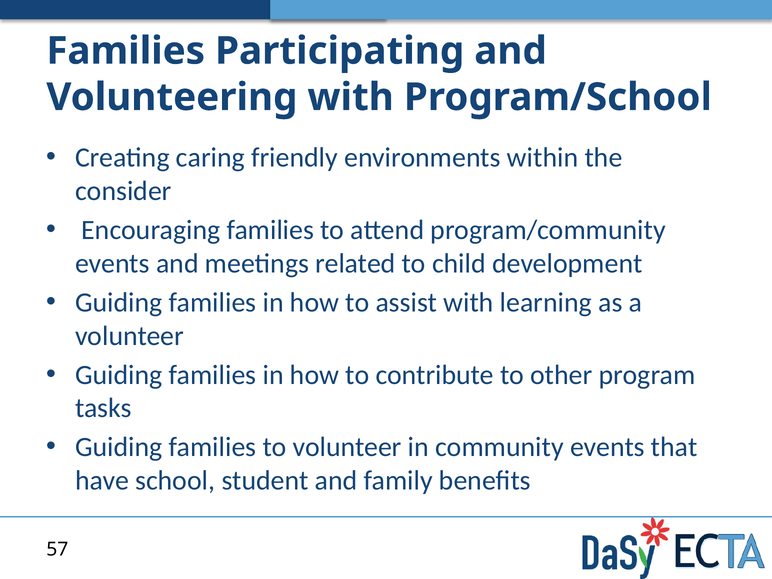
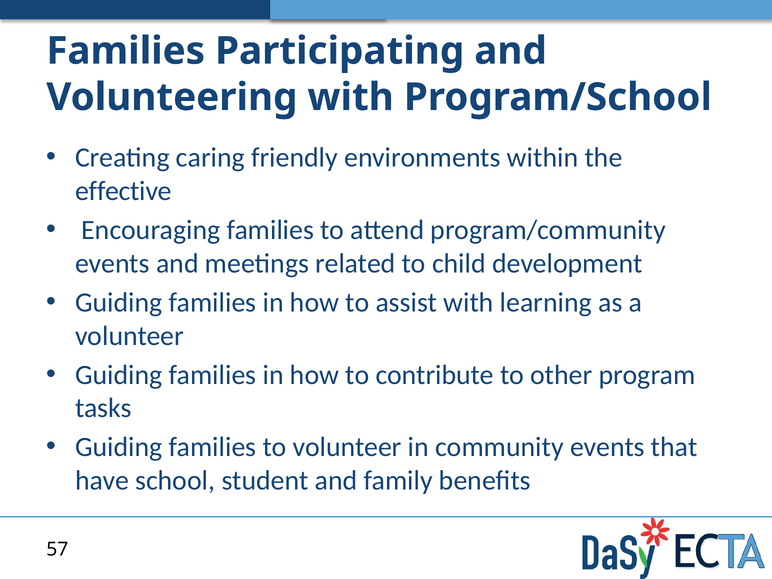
consider: consider -> effective (123, 191)
